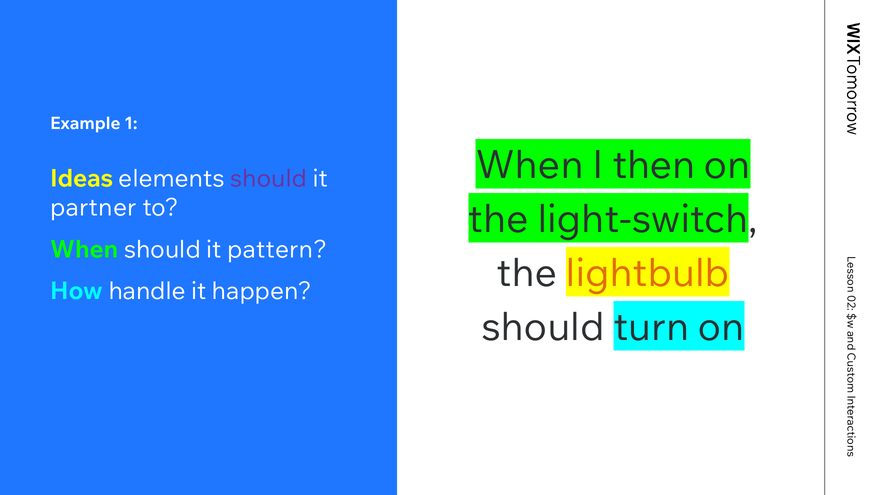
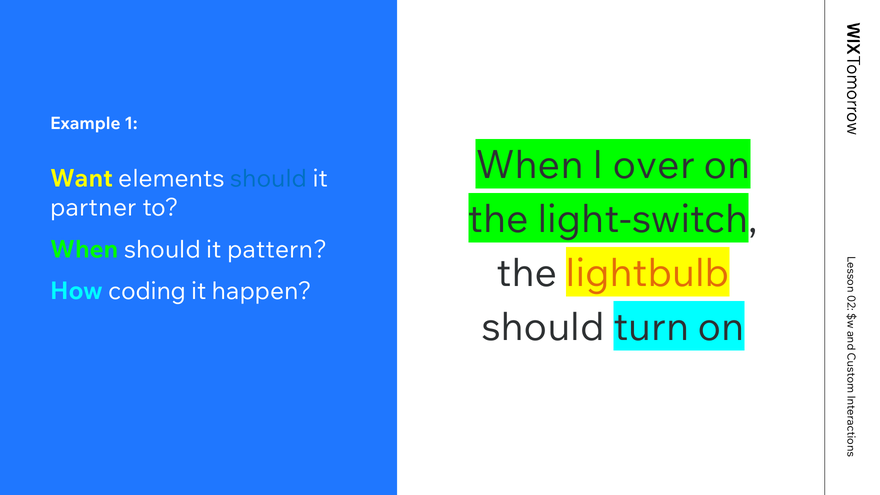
then: then -> over (654, 166)
Ideas: Ideas -> Want (82, 179)
should colour: purple -> blue (269, 179)
handle: handle -> coding (147, 291)
